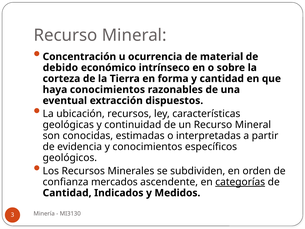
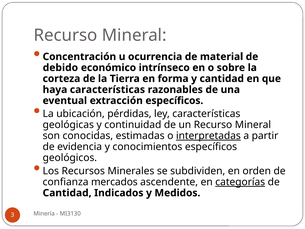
haya conocimientos: conocimientos -> características (107, 90)
extracción dispuestos: dispuestos -> específicos (174, 101)
ubicación recursos: recursos -> pérdidas (129, 114)
interpretadas underline: none -> present (208, 136)
